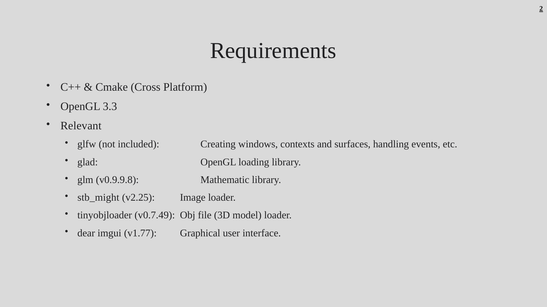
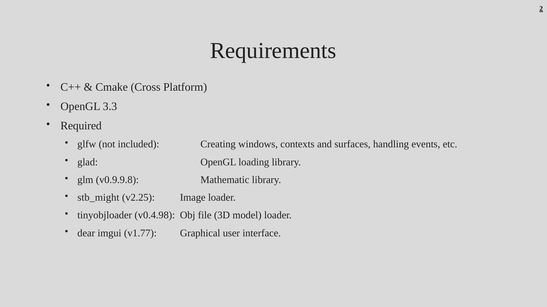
Relevant: Relevant -> Required (81, 126)
v0.7.49: v0.7.49 -> v0.4.98 (155, 216)
